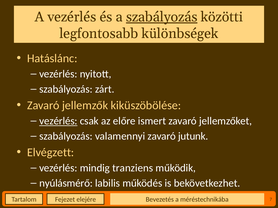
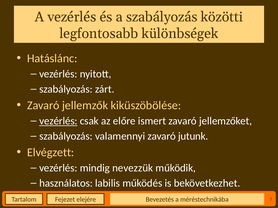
szabályozás underline: present -> none (162, 17)
tranziens: tranziens -> nevezzük (133, 168)
nyúlásmérő: nyúlásmérő -> használatos (66, 184)
